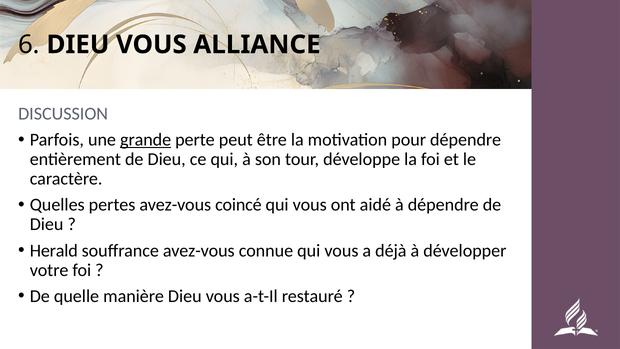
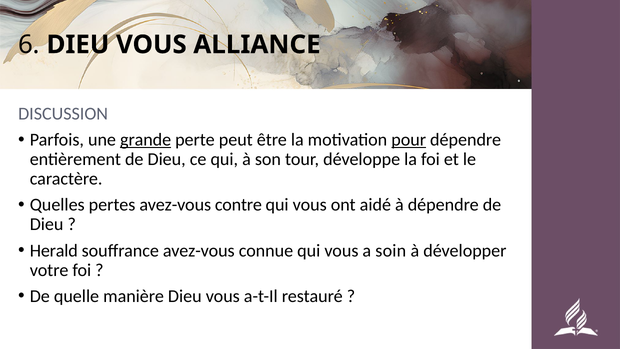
pour underline: none -> present (409, 140)
coincé: coincé -> contre (238, 205)
déjà: déjà -> soin (391, 250)
